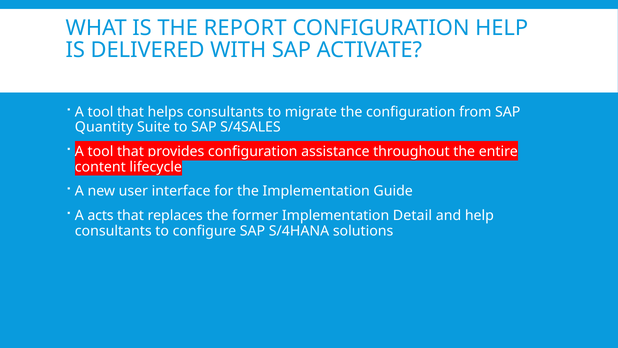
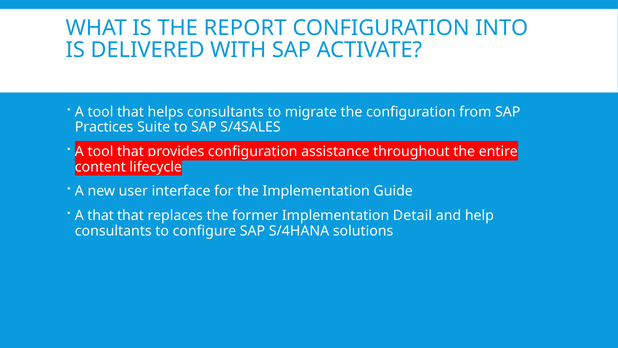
CONFIGURATION HELP: HELP -> INTO (502, 28)
Quantity: Quantity -> Practices (104, 127)
A acts: acts -> that (101, 215)
